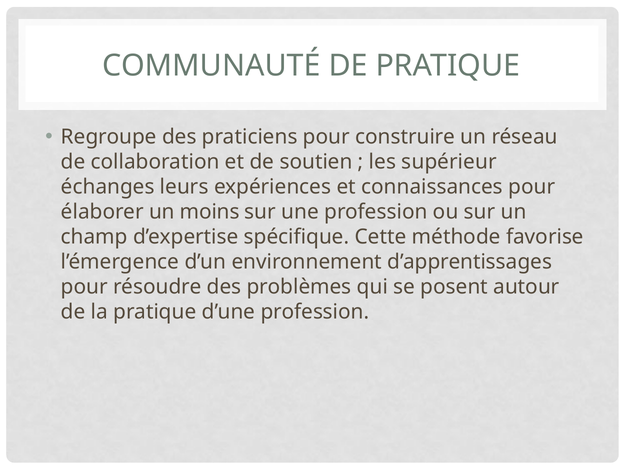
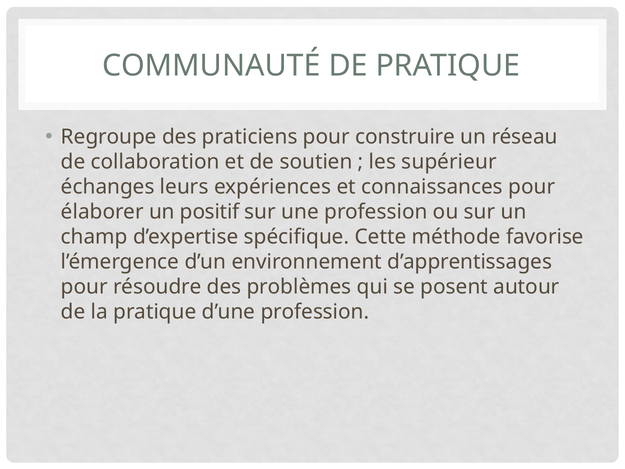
moins: moins -> positif (210, 212)
